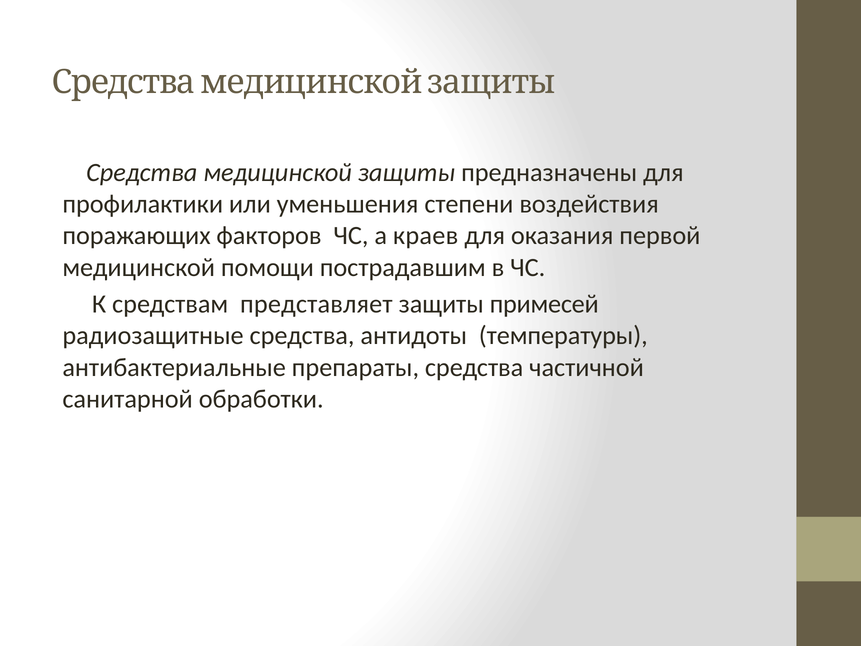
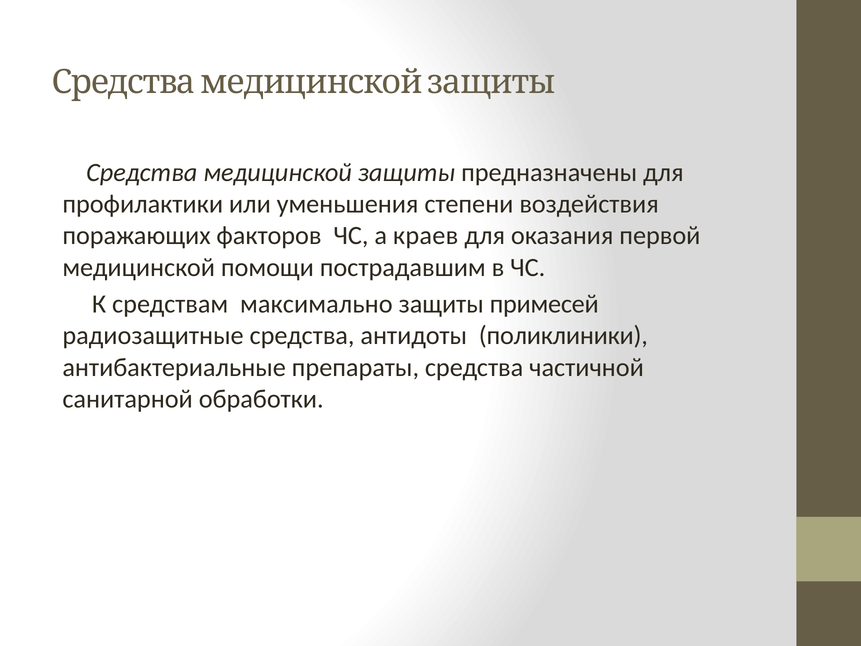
представляет: представляет -> максимально (316, 304)
температуры: температуры -> поликлиники (563, 336)
